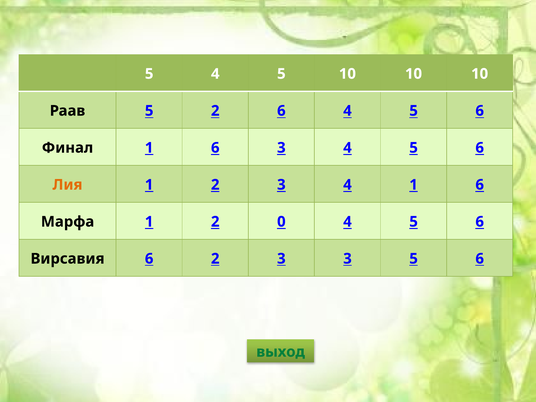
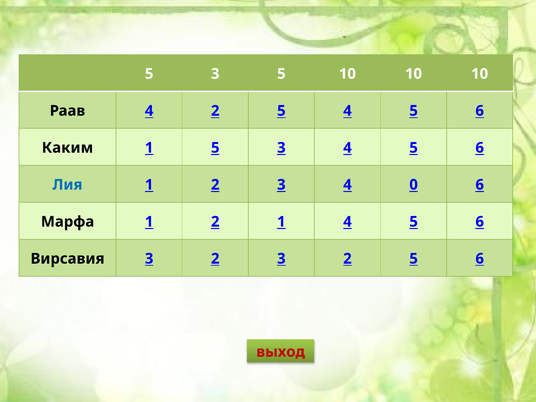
4: 4 -> 3 (215, 74)
Раав 5: 5 -> 4 (149, 111)
6: 6 -> 5 (281, 111)
Финал: Финал -> Каким (67, 148)
6: 6 -> 5 (215, 148)
Лия colour: orange -> blue (67, 185)
4 1: 1 -> 0 (414, 185)
2 0: 0 -> 1 (281, 222)
Вирсавия 6: 6 -> 3 (149, 259)
2 3 3: 3 -> 2 (347, 259)
выход colour: green -> red (281, 352)
